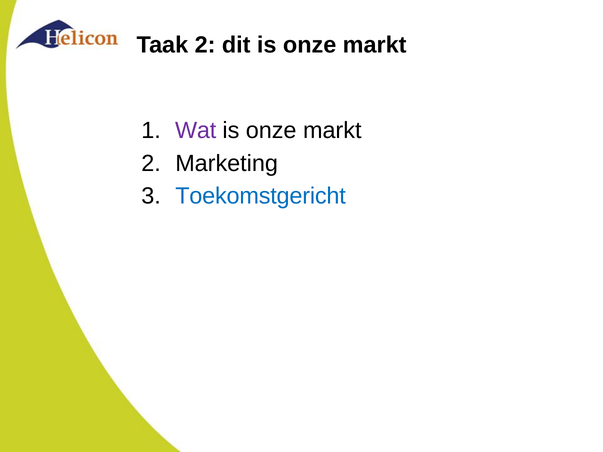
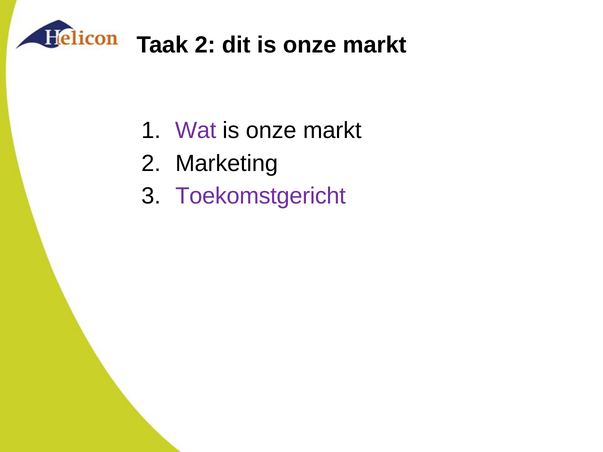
Toekomstgericht colour: blue -> purple (261, 196)
